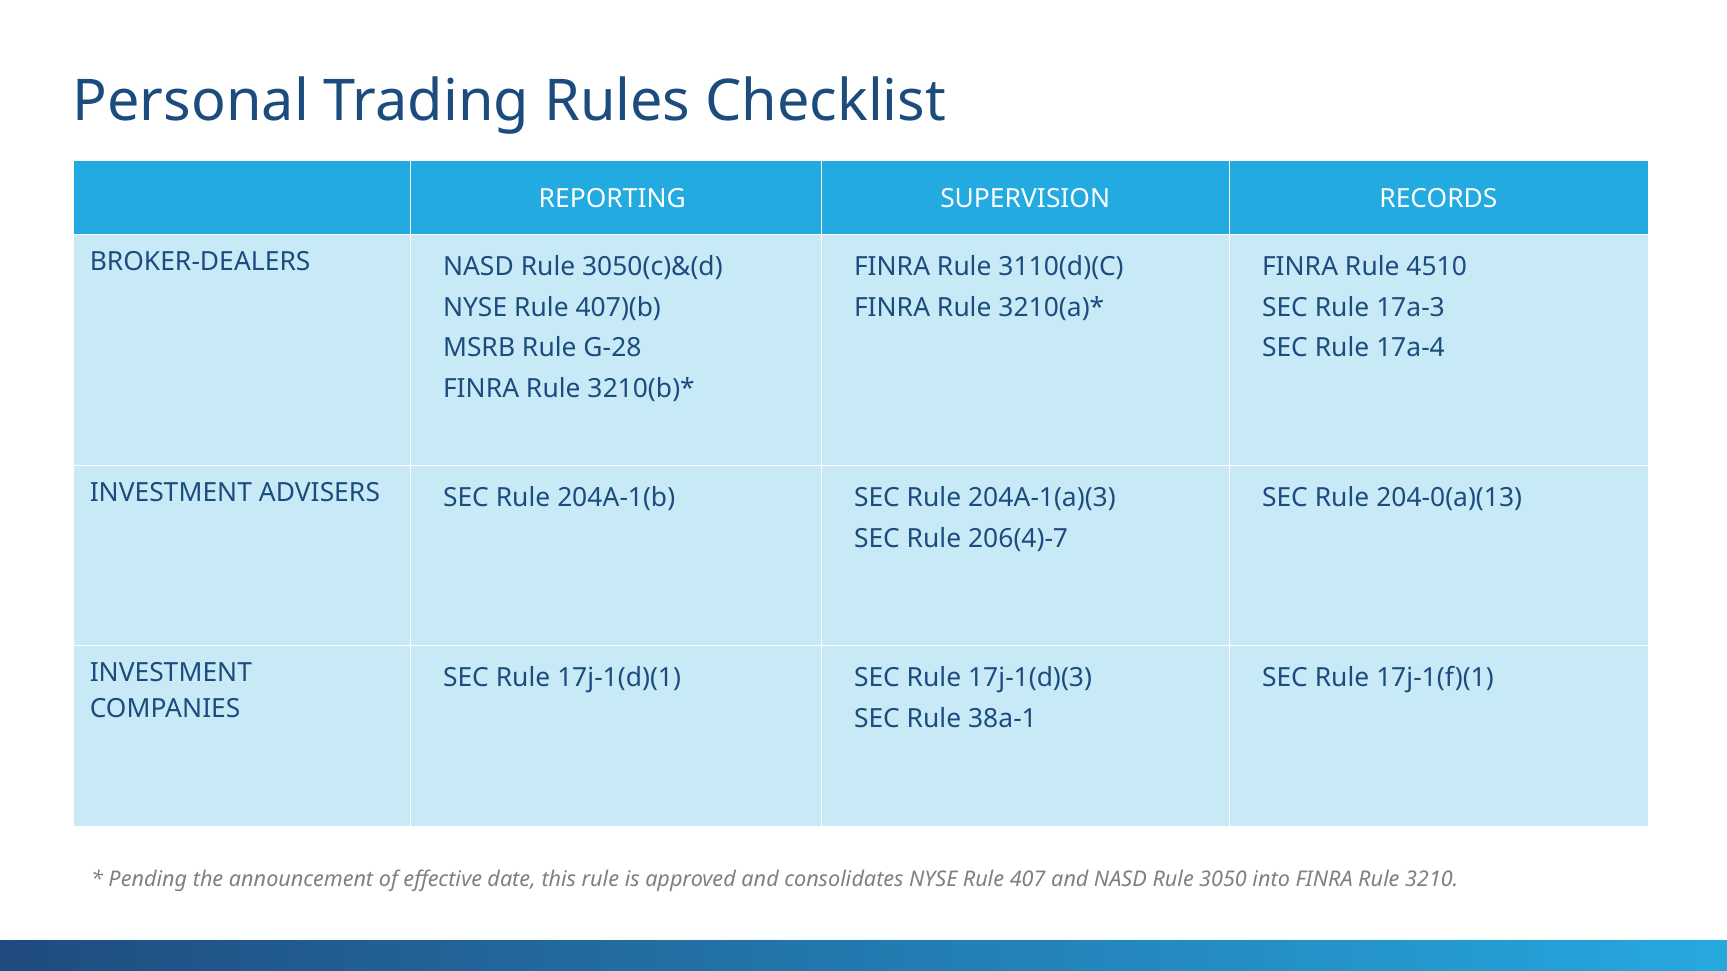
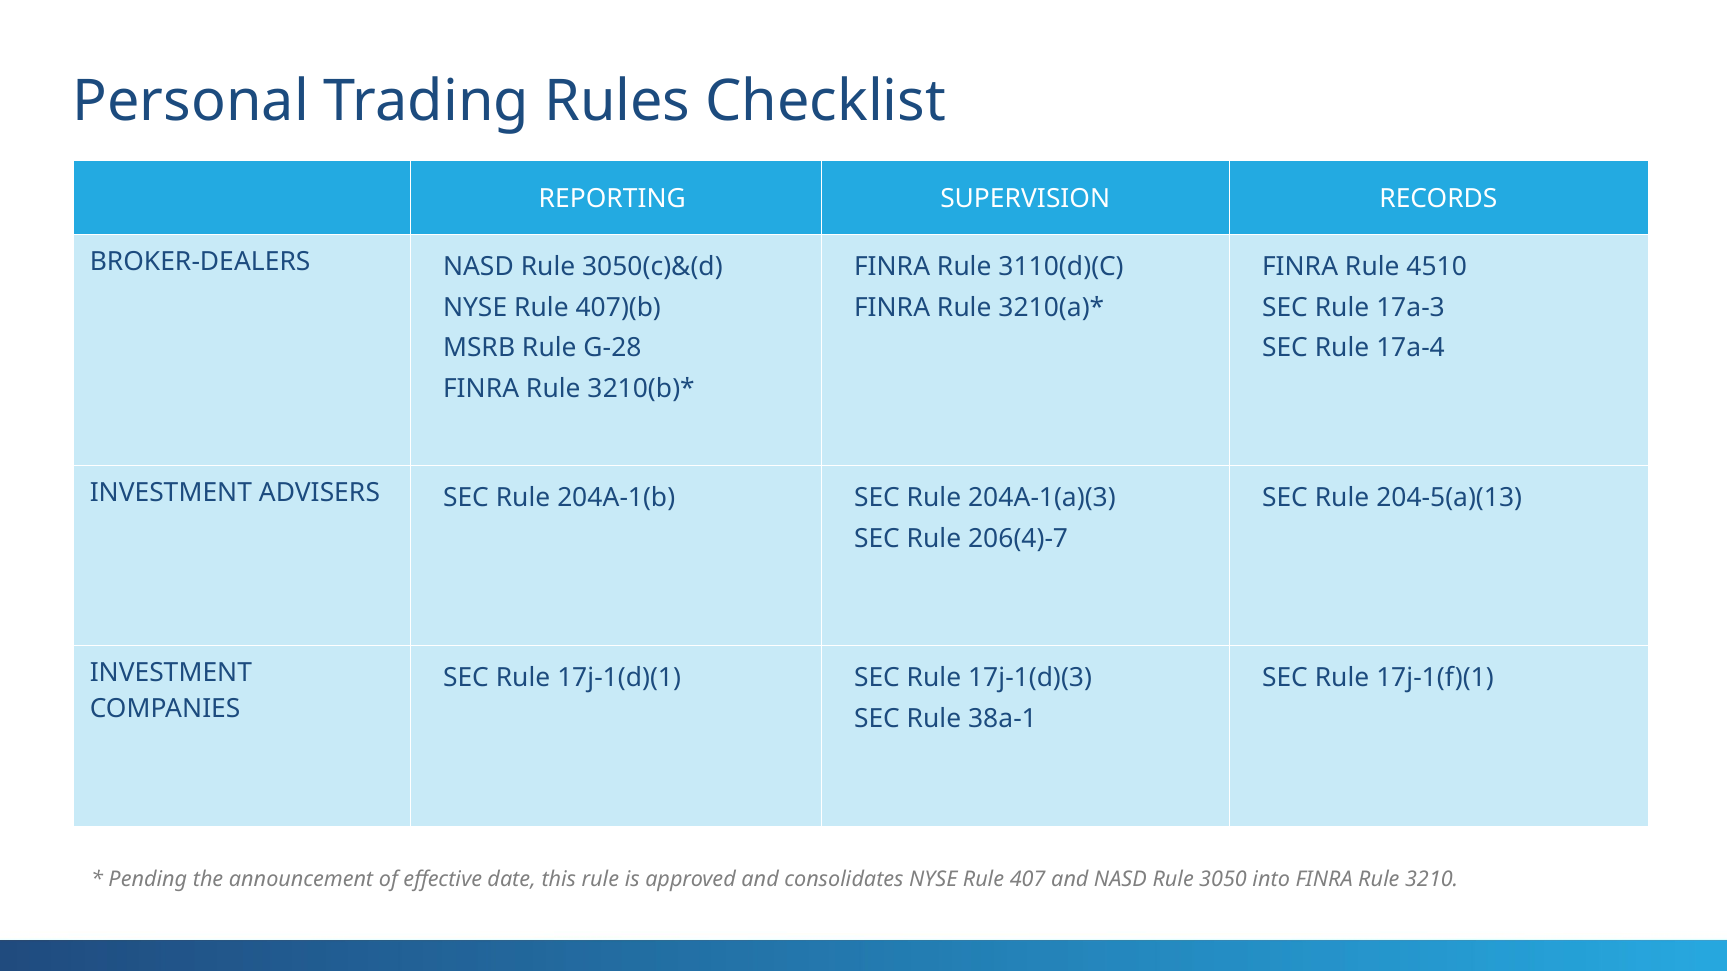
204-0(a)(13: 204-0(a)(13 -> 204-5(a)(13 (1449, 498)
